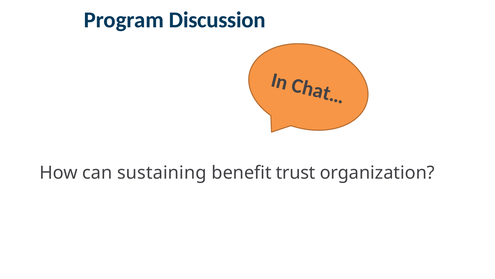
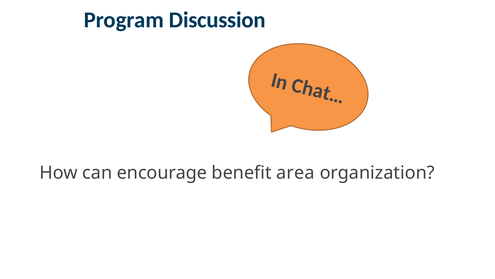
sustaining: sustaining -> encourage (162, 173)
trust: trust -> area (296, 173)
